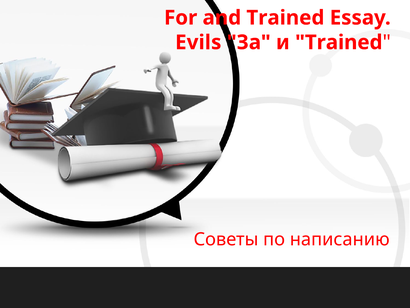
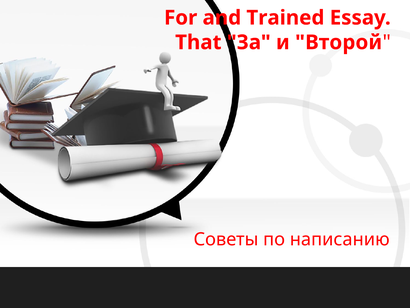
Evils: Evils -> That (198, 42)
и Trained: Trained -> Второй (339, 42)
